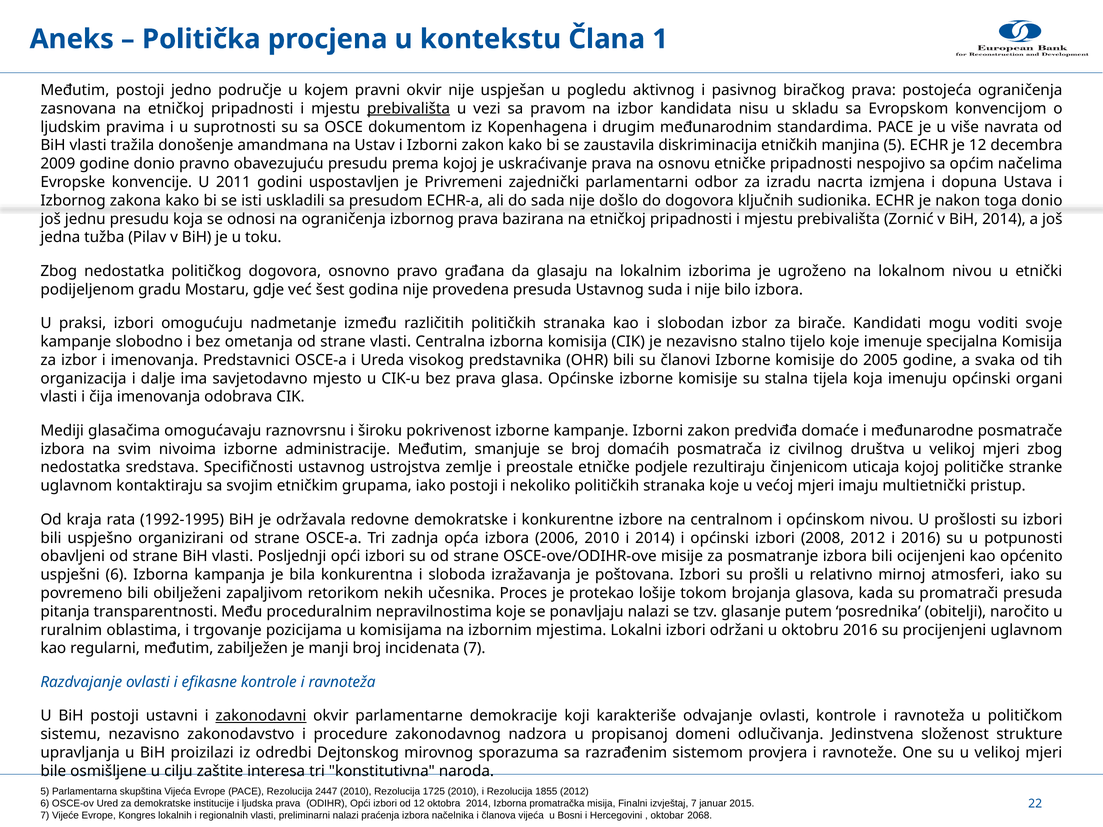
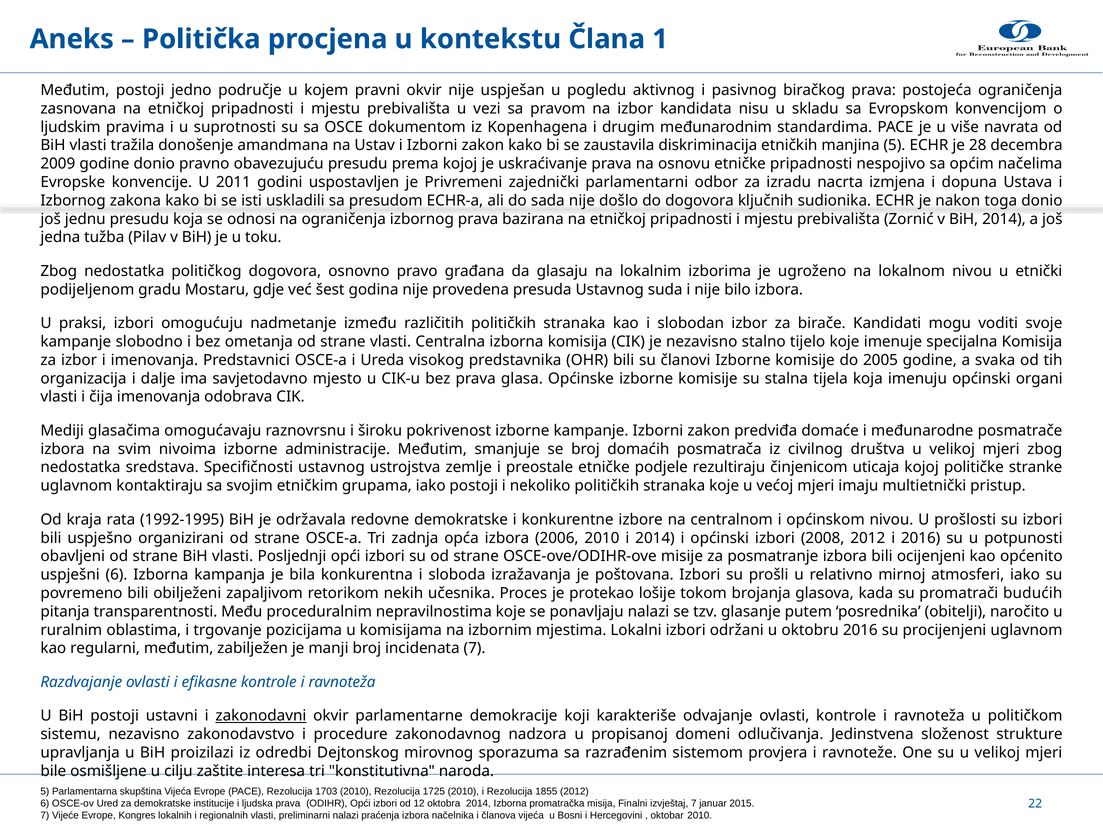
prebivališta underline: present -> none (409, 109)
je 12: 12 -> 28 (978, 145)
promatrači presuda: presuda -> budućih (1033, 593)
2447: 2447 -> 1703 (326, 792)
oktobar 2068: 2068 -> 2010 (700, 816)
